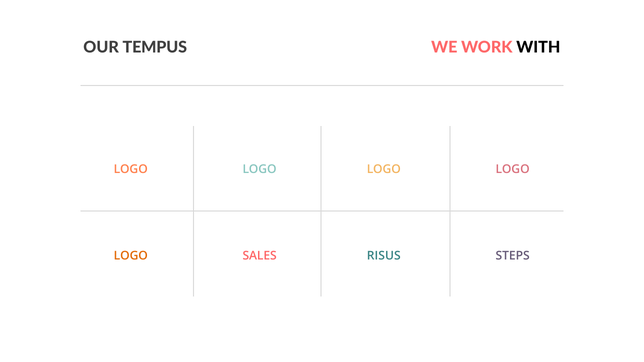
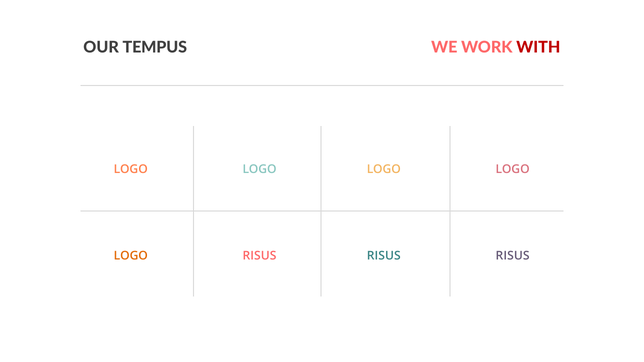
WITH colour: black -> red (538, 48)
SALES: SALES -> RISUS (260, 256)
STEPS: STEPS -> RISUS (513, 256)
